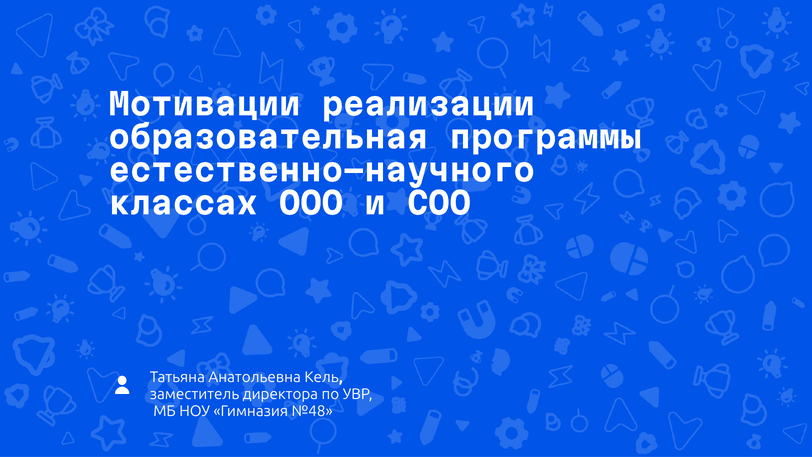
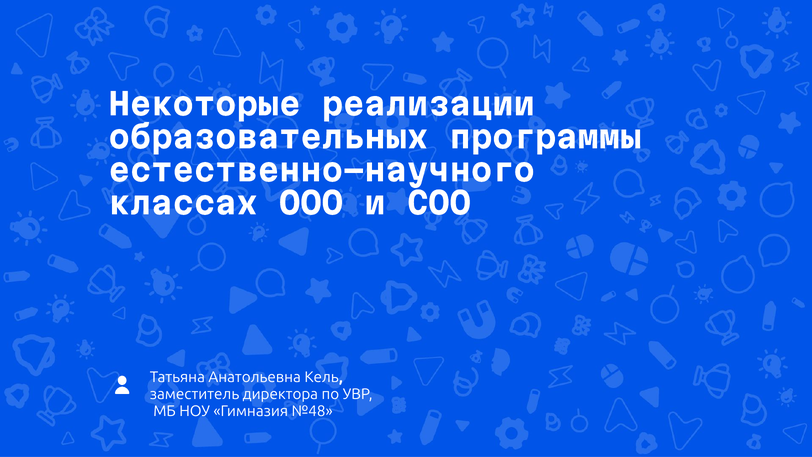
Мотивации: Мотивации -> Некоторые (204, 105)
образовательная: образовательная -> образовательных (268, 138)
